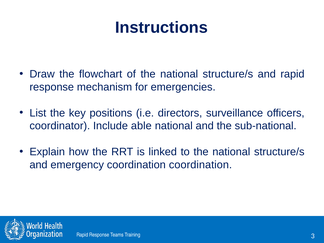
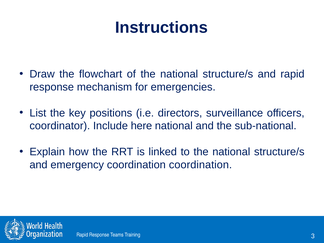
able: able -> here (141, 126)
